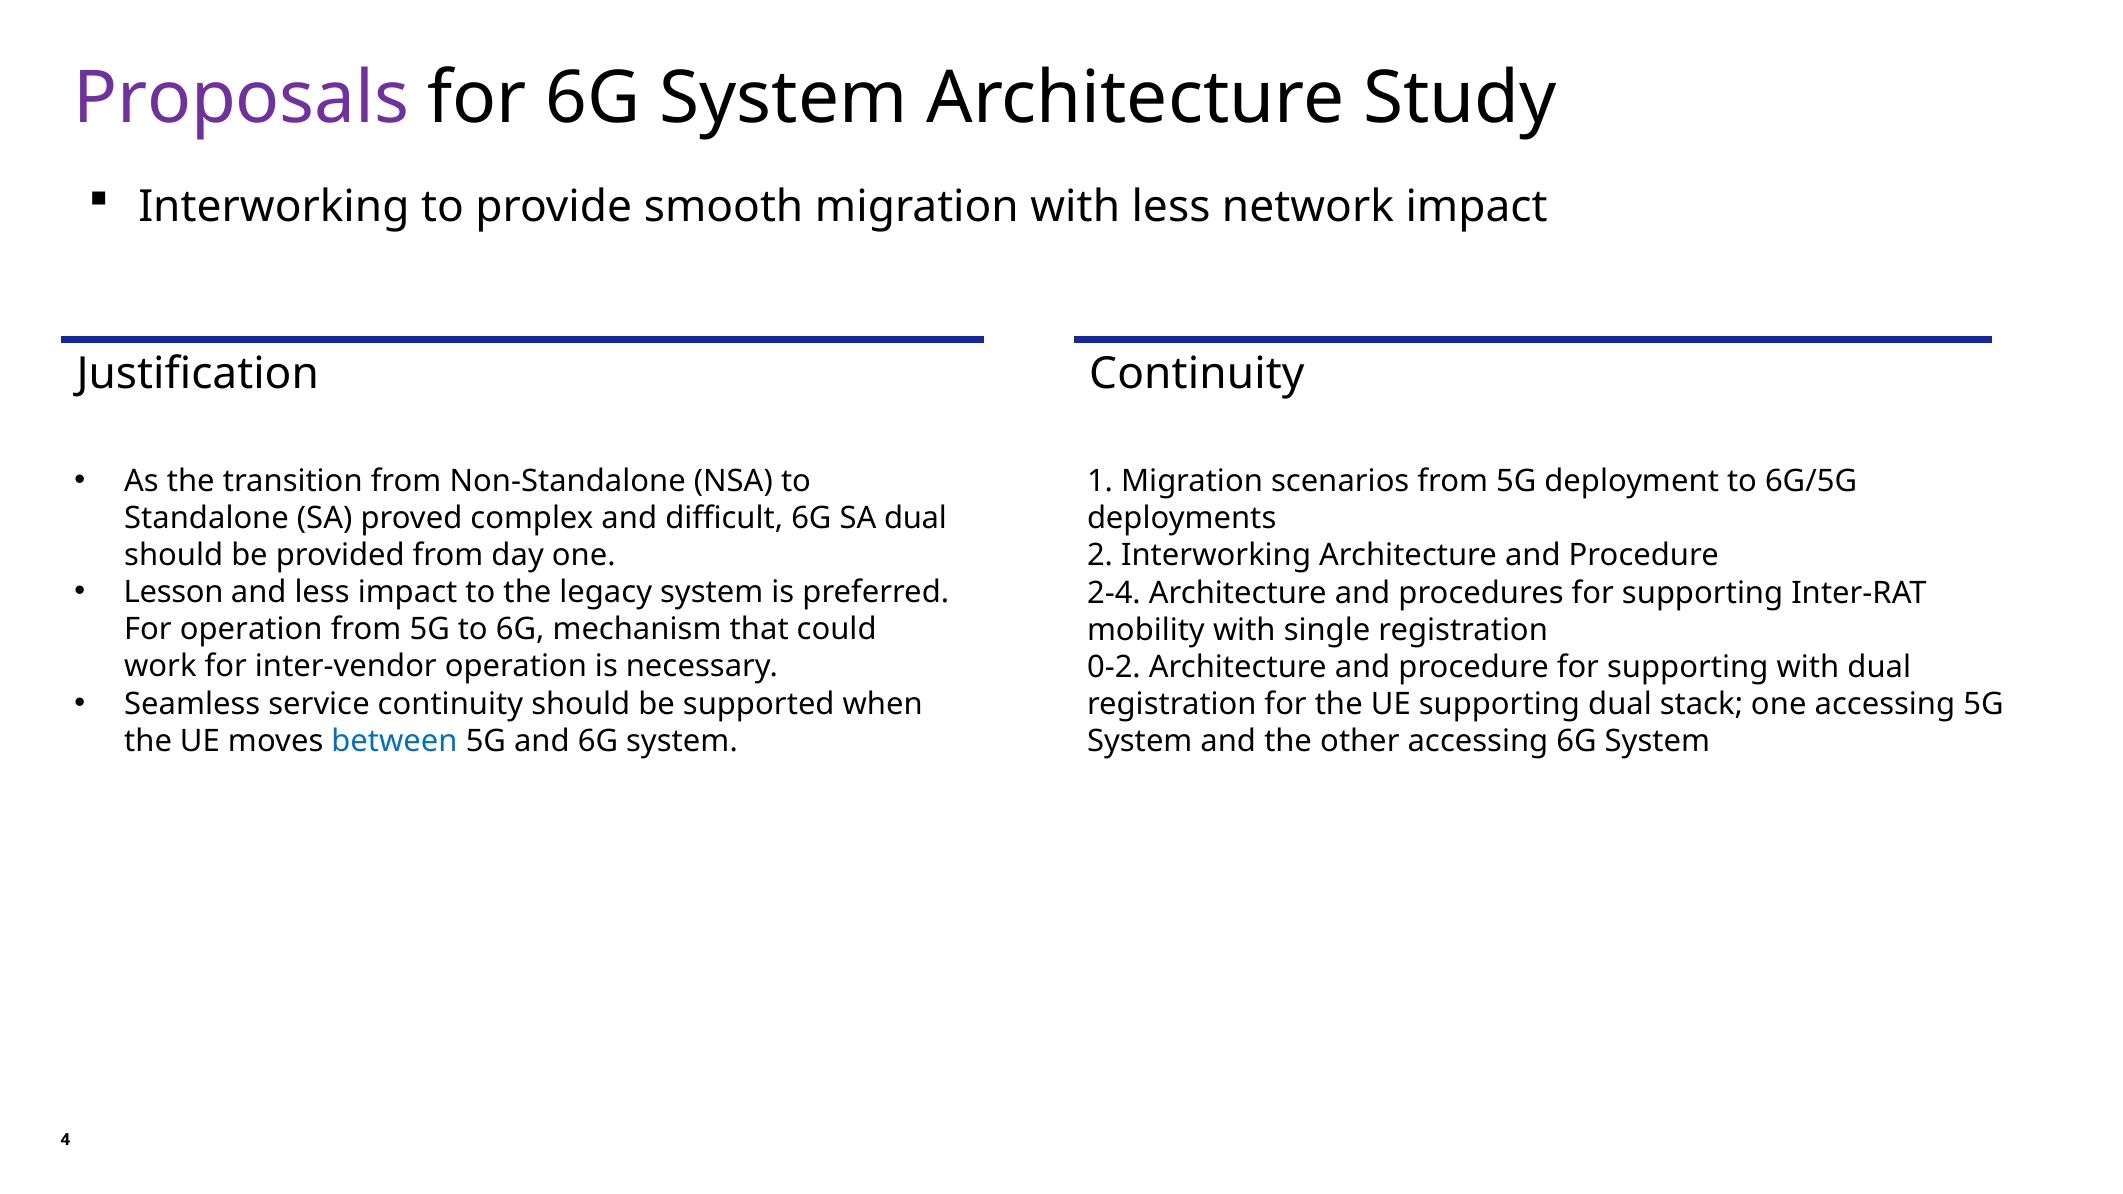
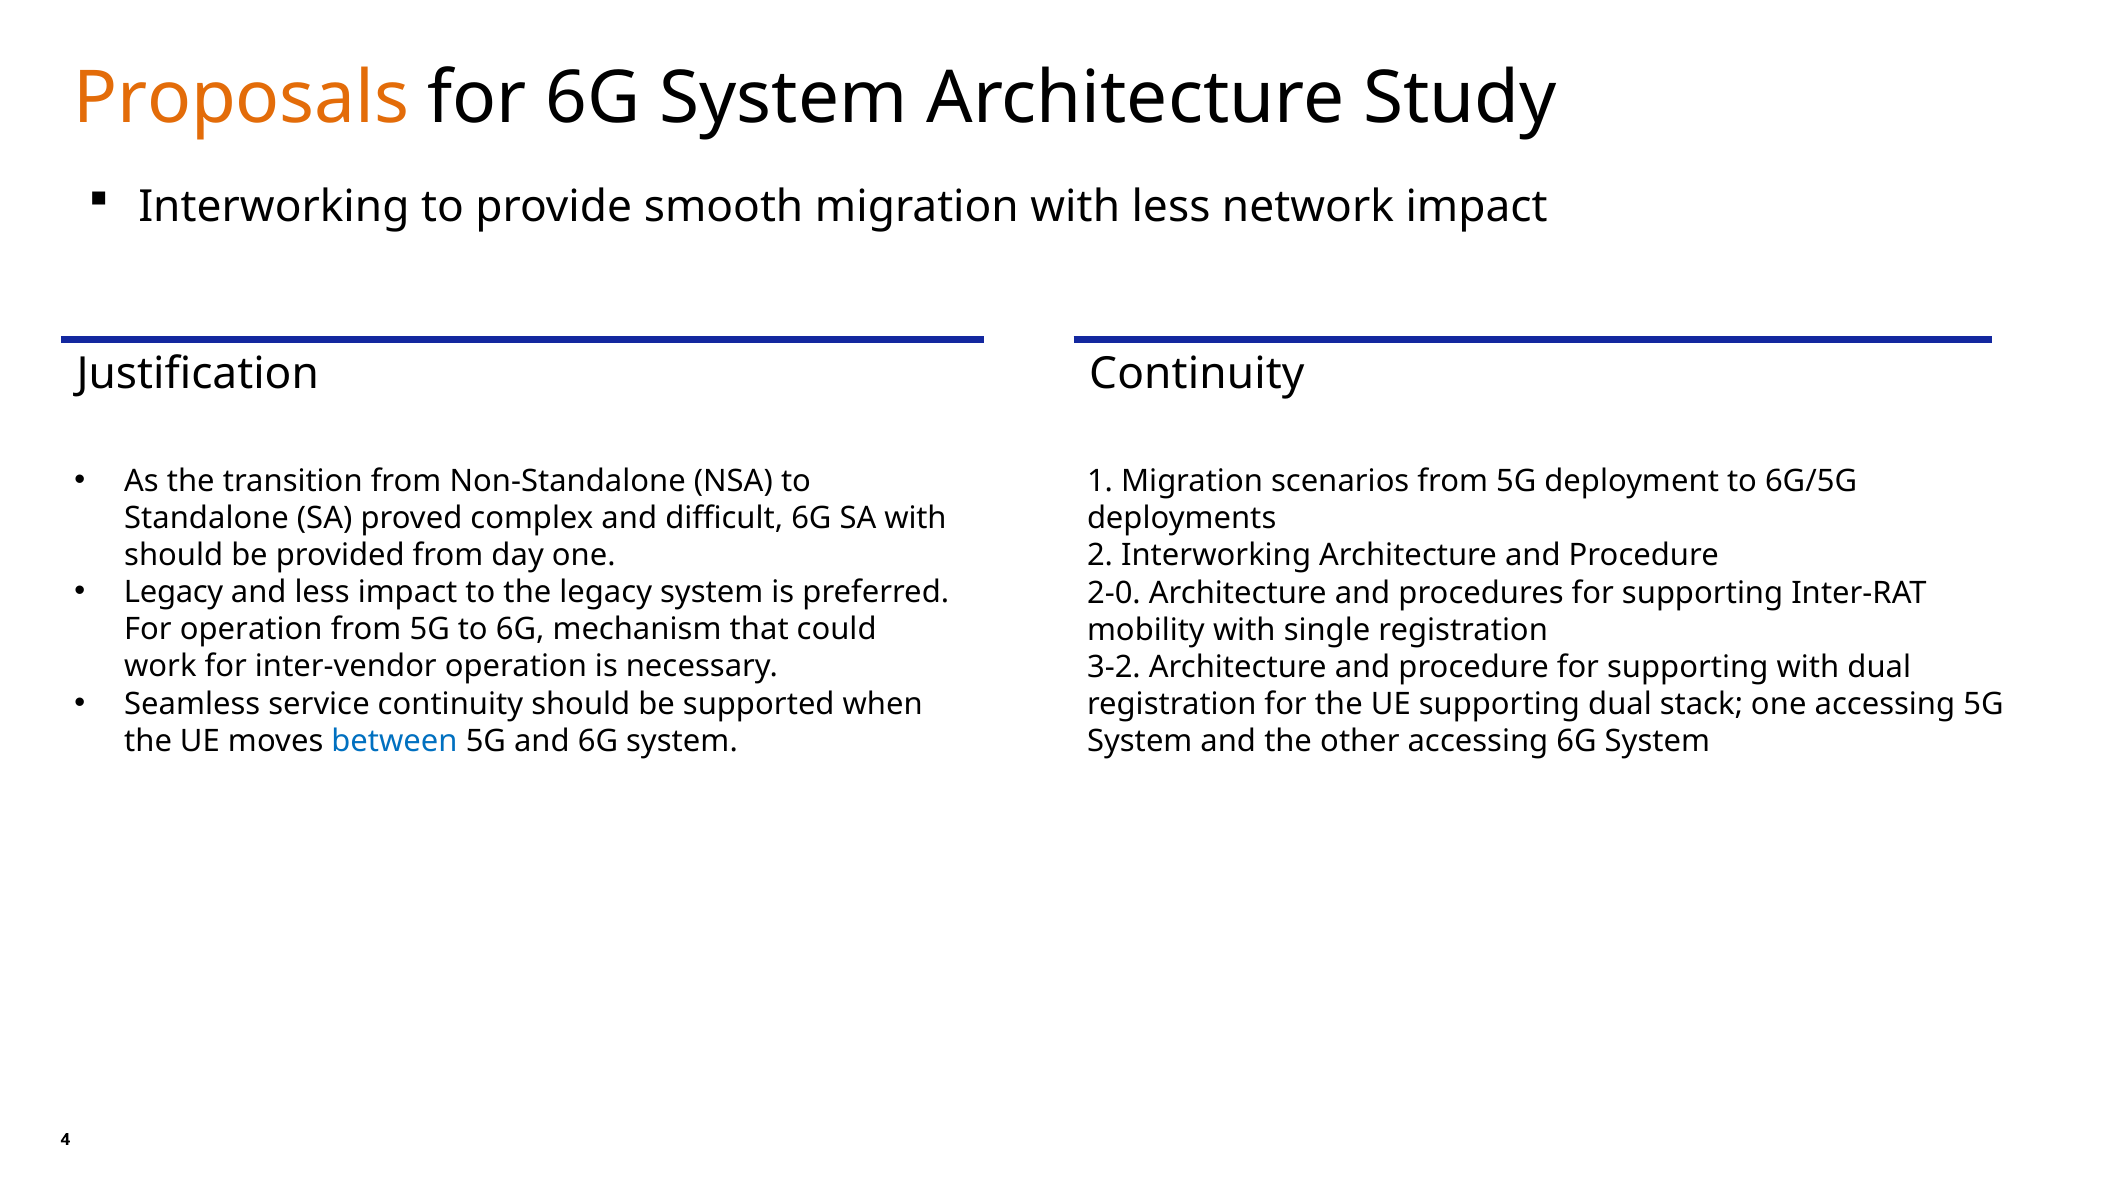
Proposals colour: purple -> orange (241, 98)
SA dual: dual -> with (915, 518)
Lesson: Lesson -> Legacy (174, 592)
2-4: 2-4 -> 2-0 (1114, 593)
0-2: 0-2 -> 3-2 (1114, 667)
